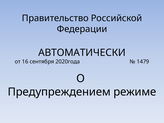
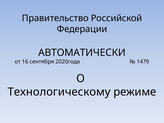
Предупреждением: Предупреждением -> Технологическому (59, 92)
